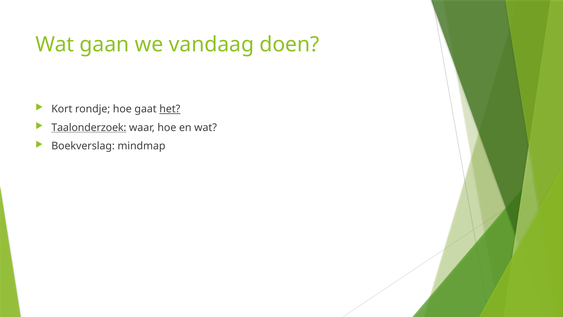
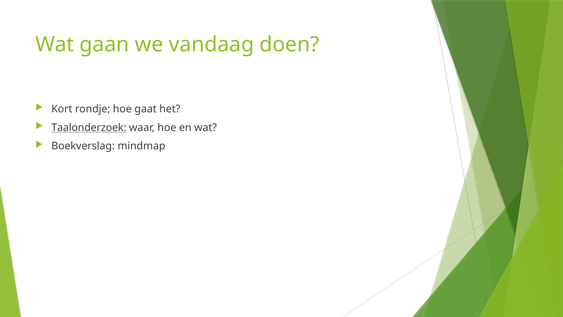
het underline: present -> none (170, 109)
